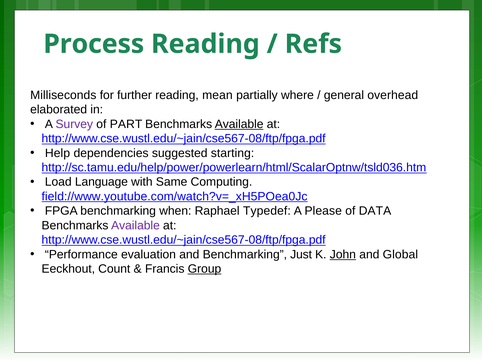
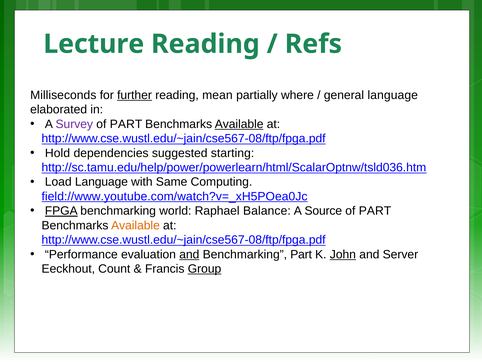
Process: Process -> Lecture (94, 44)
further underline: none -> present (135, 95)
general overhead: overhead -> language (393, 95)
Help: Help -> Hold (58, 153)
FPGA underline: none -> present (61, 211)
when: when -> world (175, 211)
Typedef: Typedef -> Balance (267, 211)
Please: Please -> Source (323, 211)
DATA: DATA -> PART (375, 211)
Available colour: purple -> orange (135, 225)
and underline: none -> present (189, 254)
Benchmarking Just: Just -> Part (301, 254)
Global: Global -> Server (400, 254)
